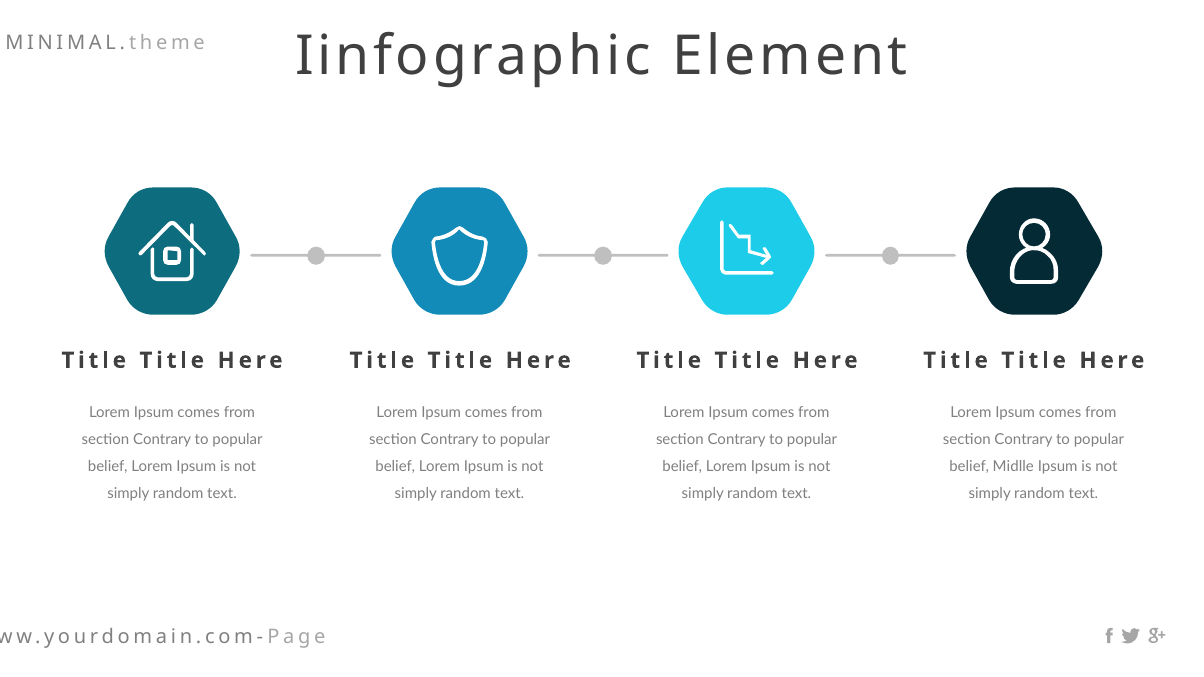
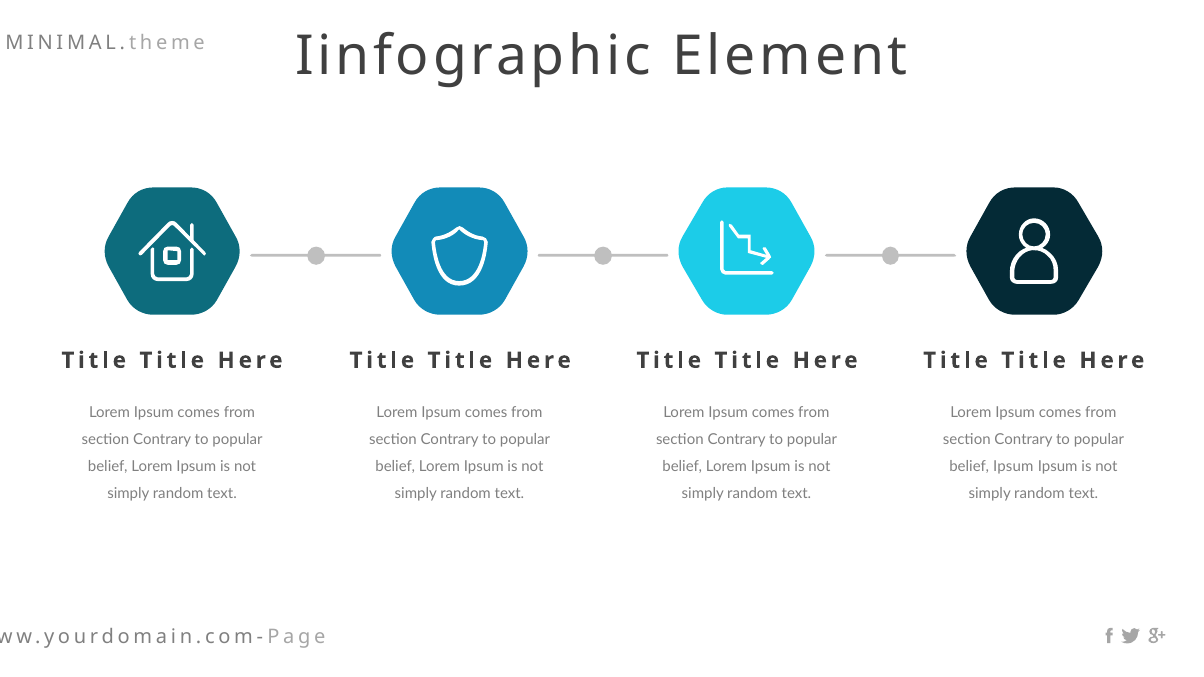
belief Midlle: Midlle -> Ipsum (1013, 466)
